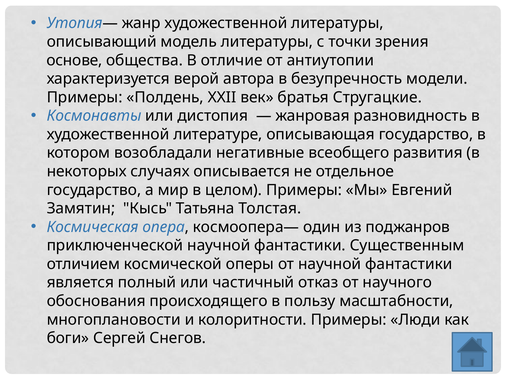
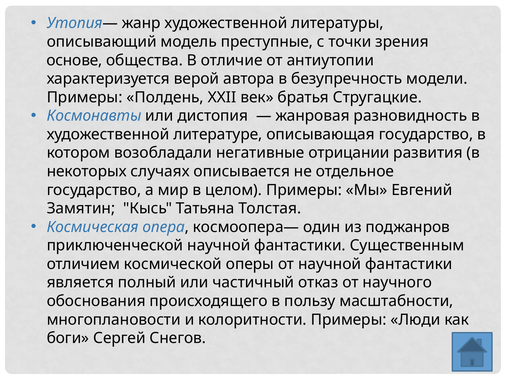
модель литературы: литературы -> преступные (267, 42)
всеобщего: всеобщего -> отрицании (349, 153)
